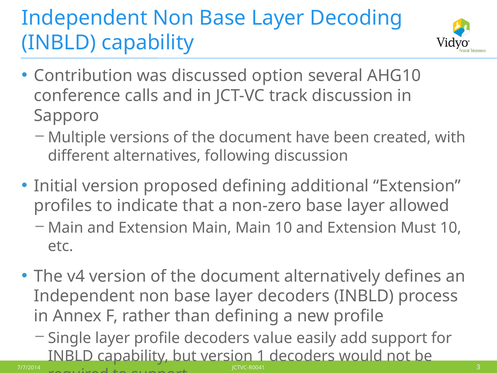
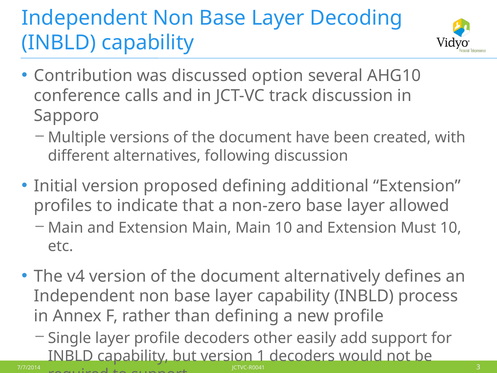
layer decoders: decoders -> capability (294, 296)
value: value -> other (273, 338)
